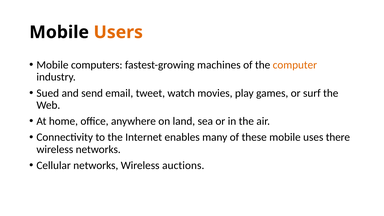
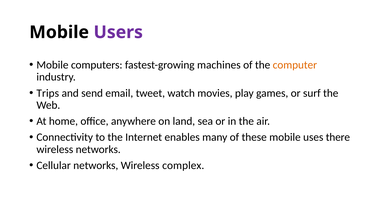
Users colour: orange -> purple (118, 32)
Sued: Sued -> Trips (48, 93)
auctions: auctions -> complex (183, 165)
